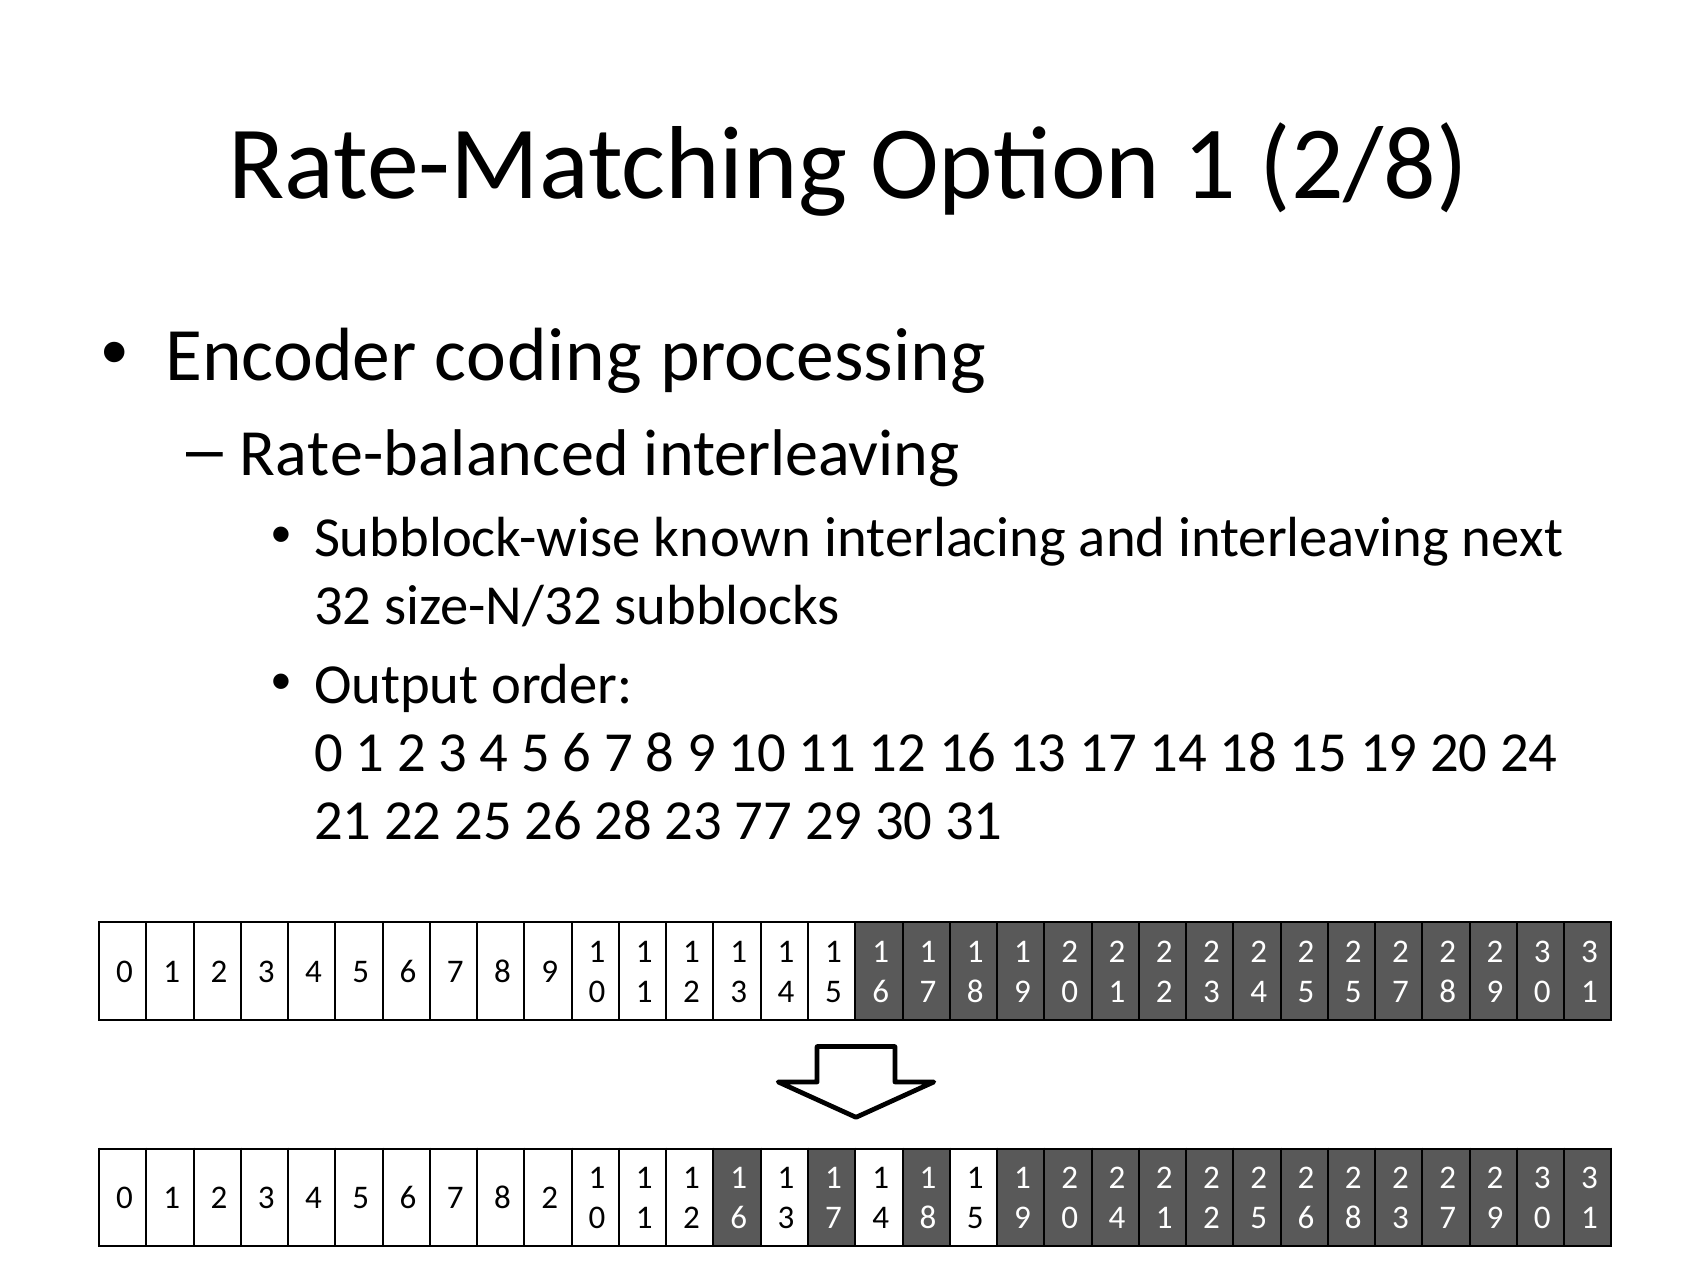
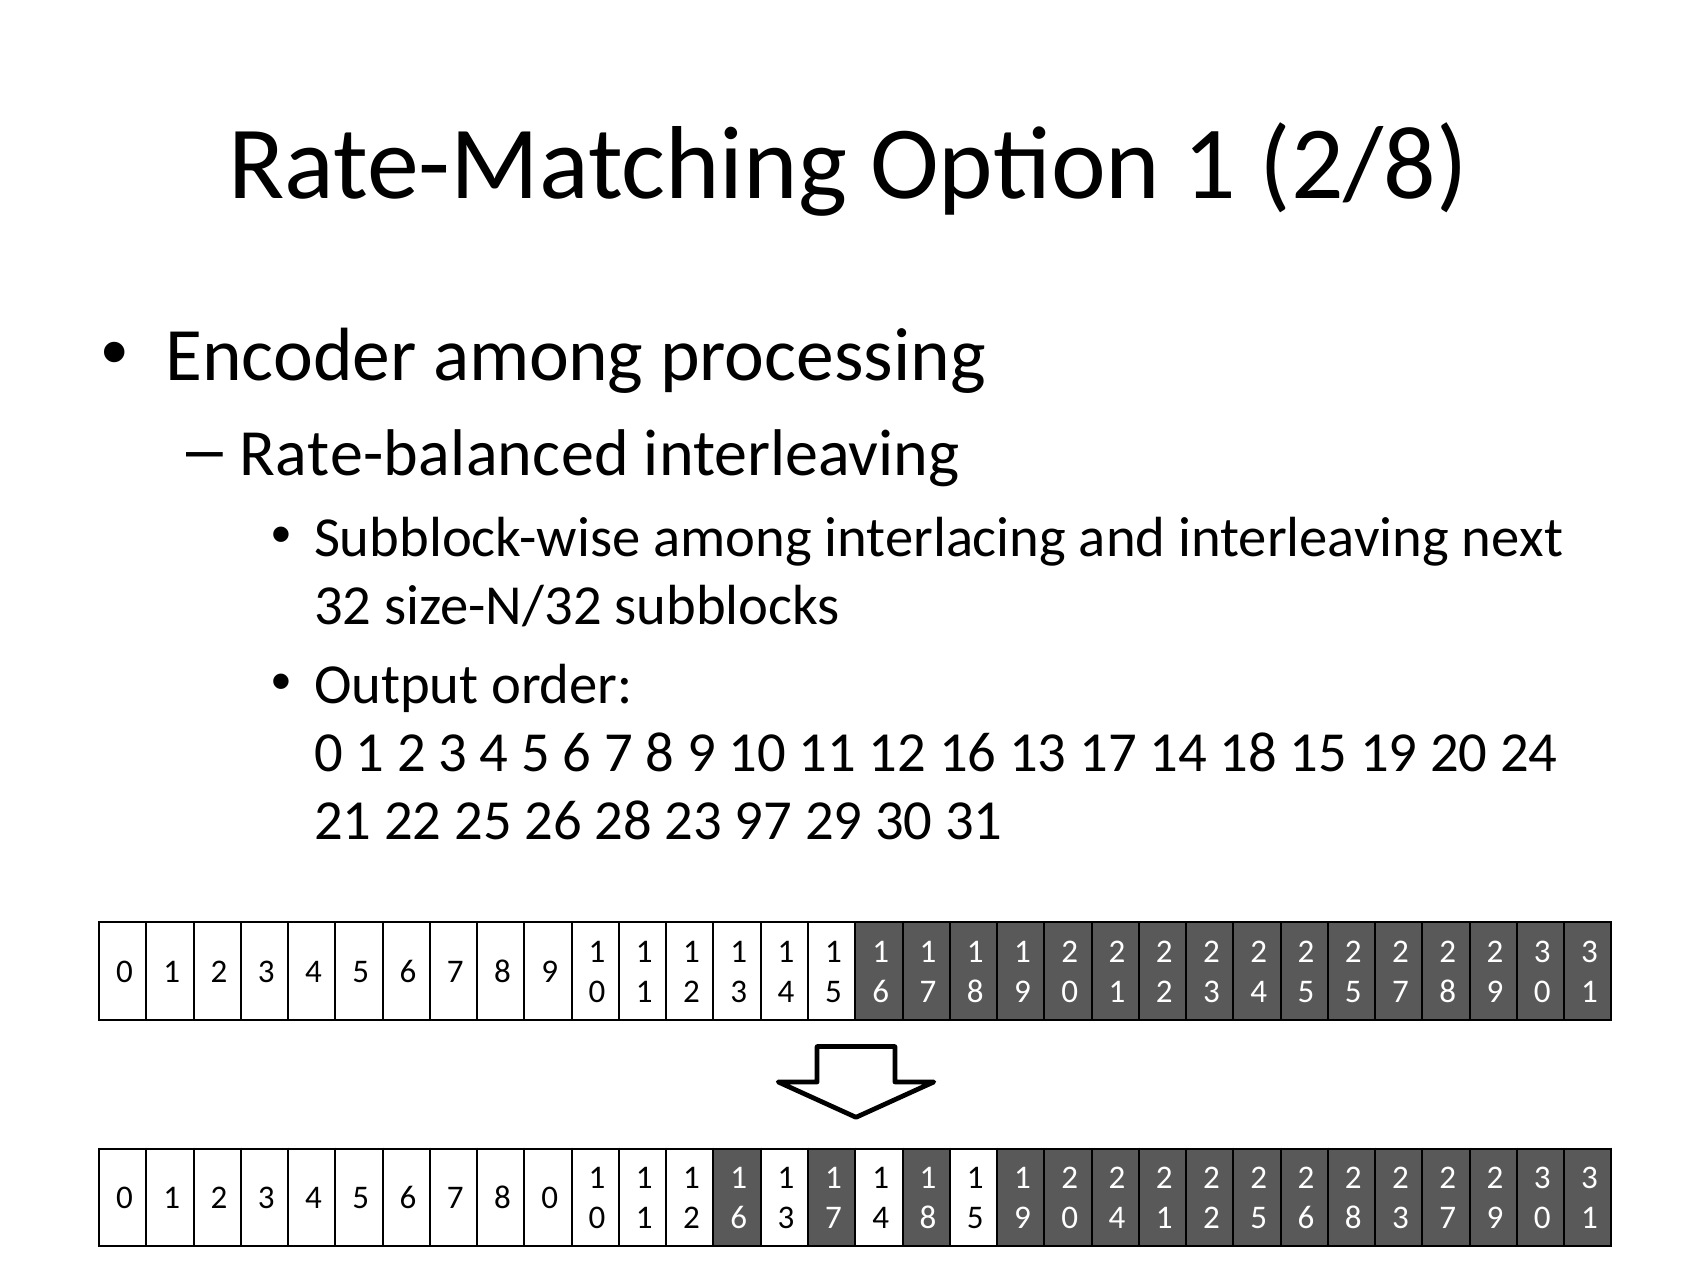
Encoder coding: coding -> among (539, 356)
Subblock-wise known: known -> among (733, 538)
77: 77 -> 97 (764, 821)
7 8 2: 2 -> 0 (550, 1198)
